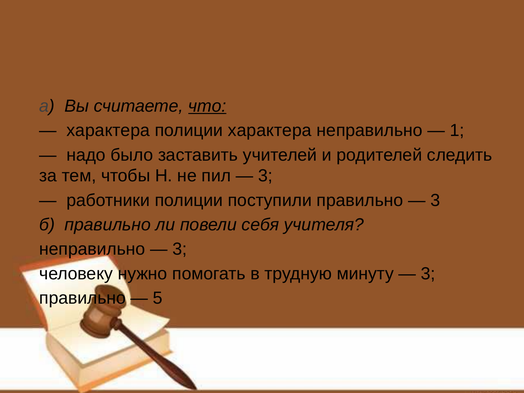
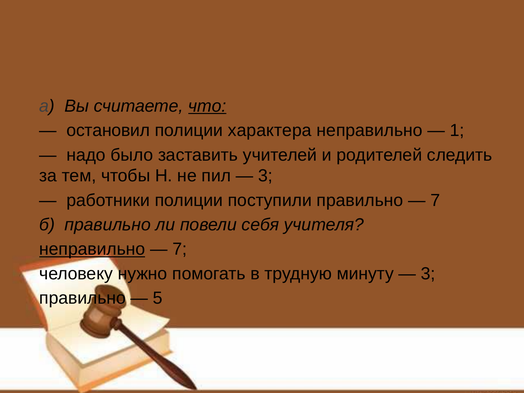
характера: характера -> остановил (108, 130)
3: 3 -> 7 (435, 200)
неправильно underline: none -> present (92, 249)
3: 3 -> 7 (180, 249)
